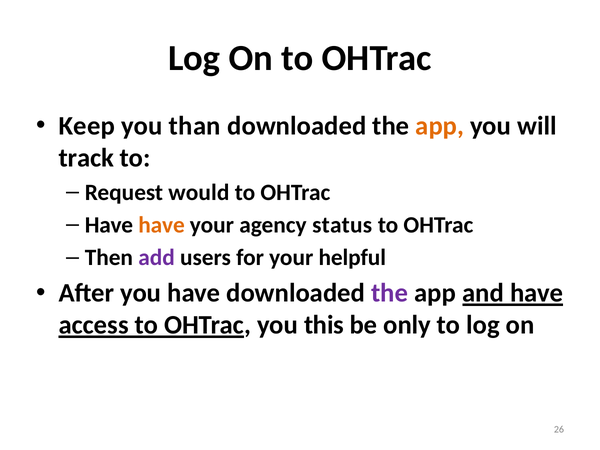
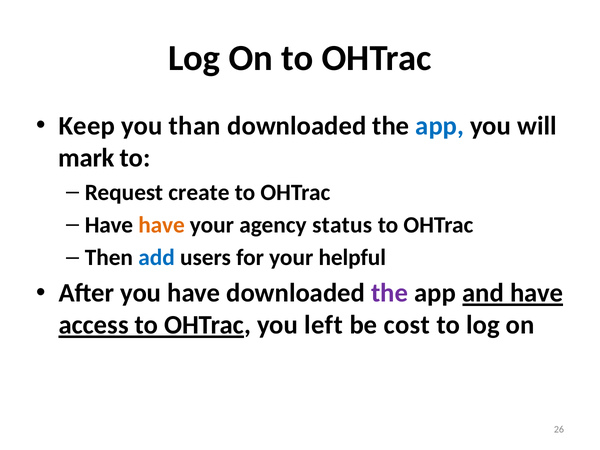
app colour: orange -> blue (440, 126)
track: track -> mark (86, 158)
would: would -> create (199, 192)
add colour: purple -> blue (157, 258)
this: this -> left (324, 325)
only: only -> cost (407, 325)
